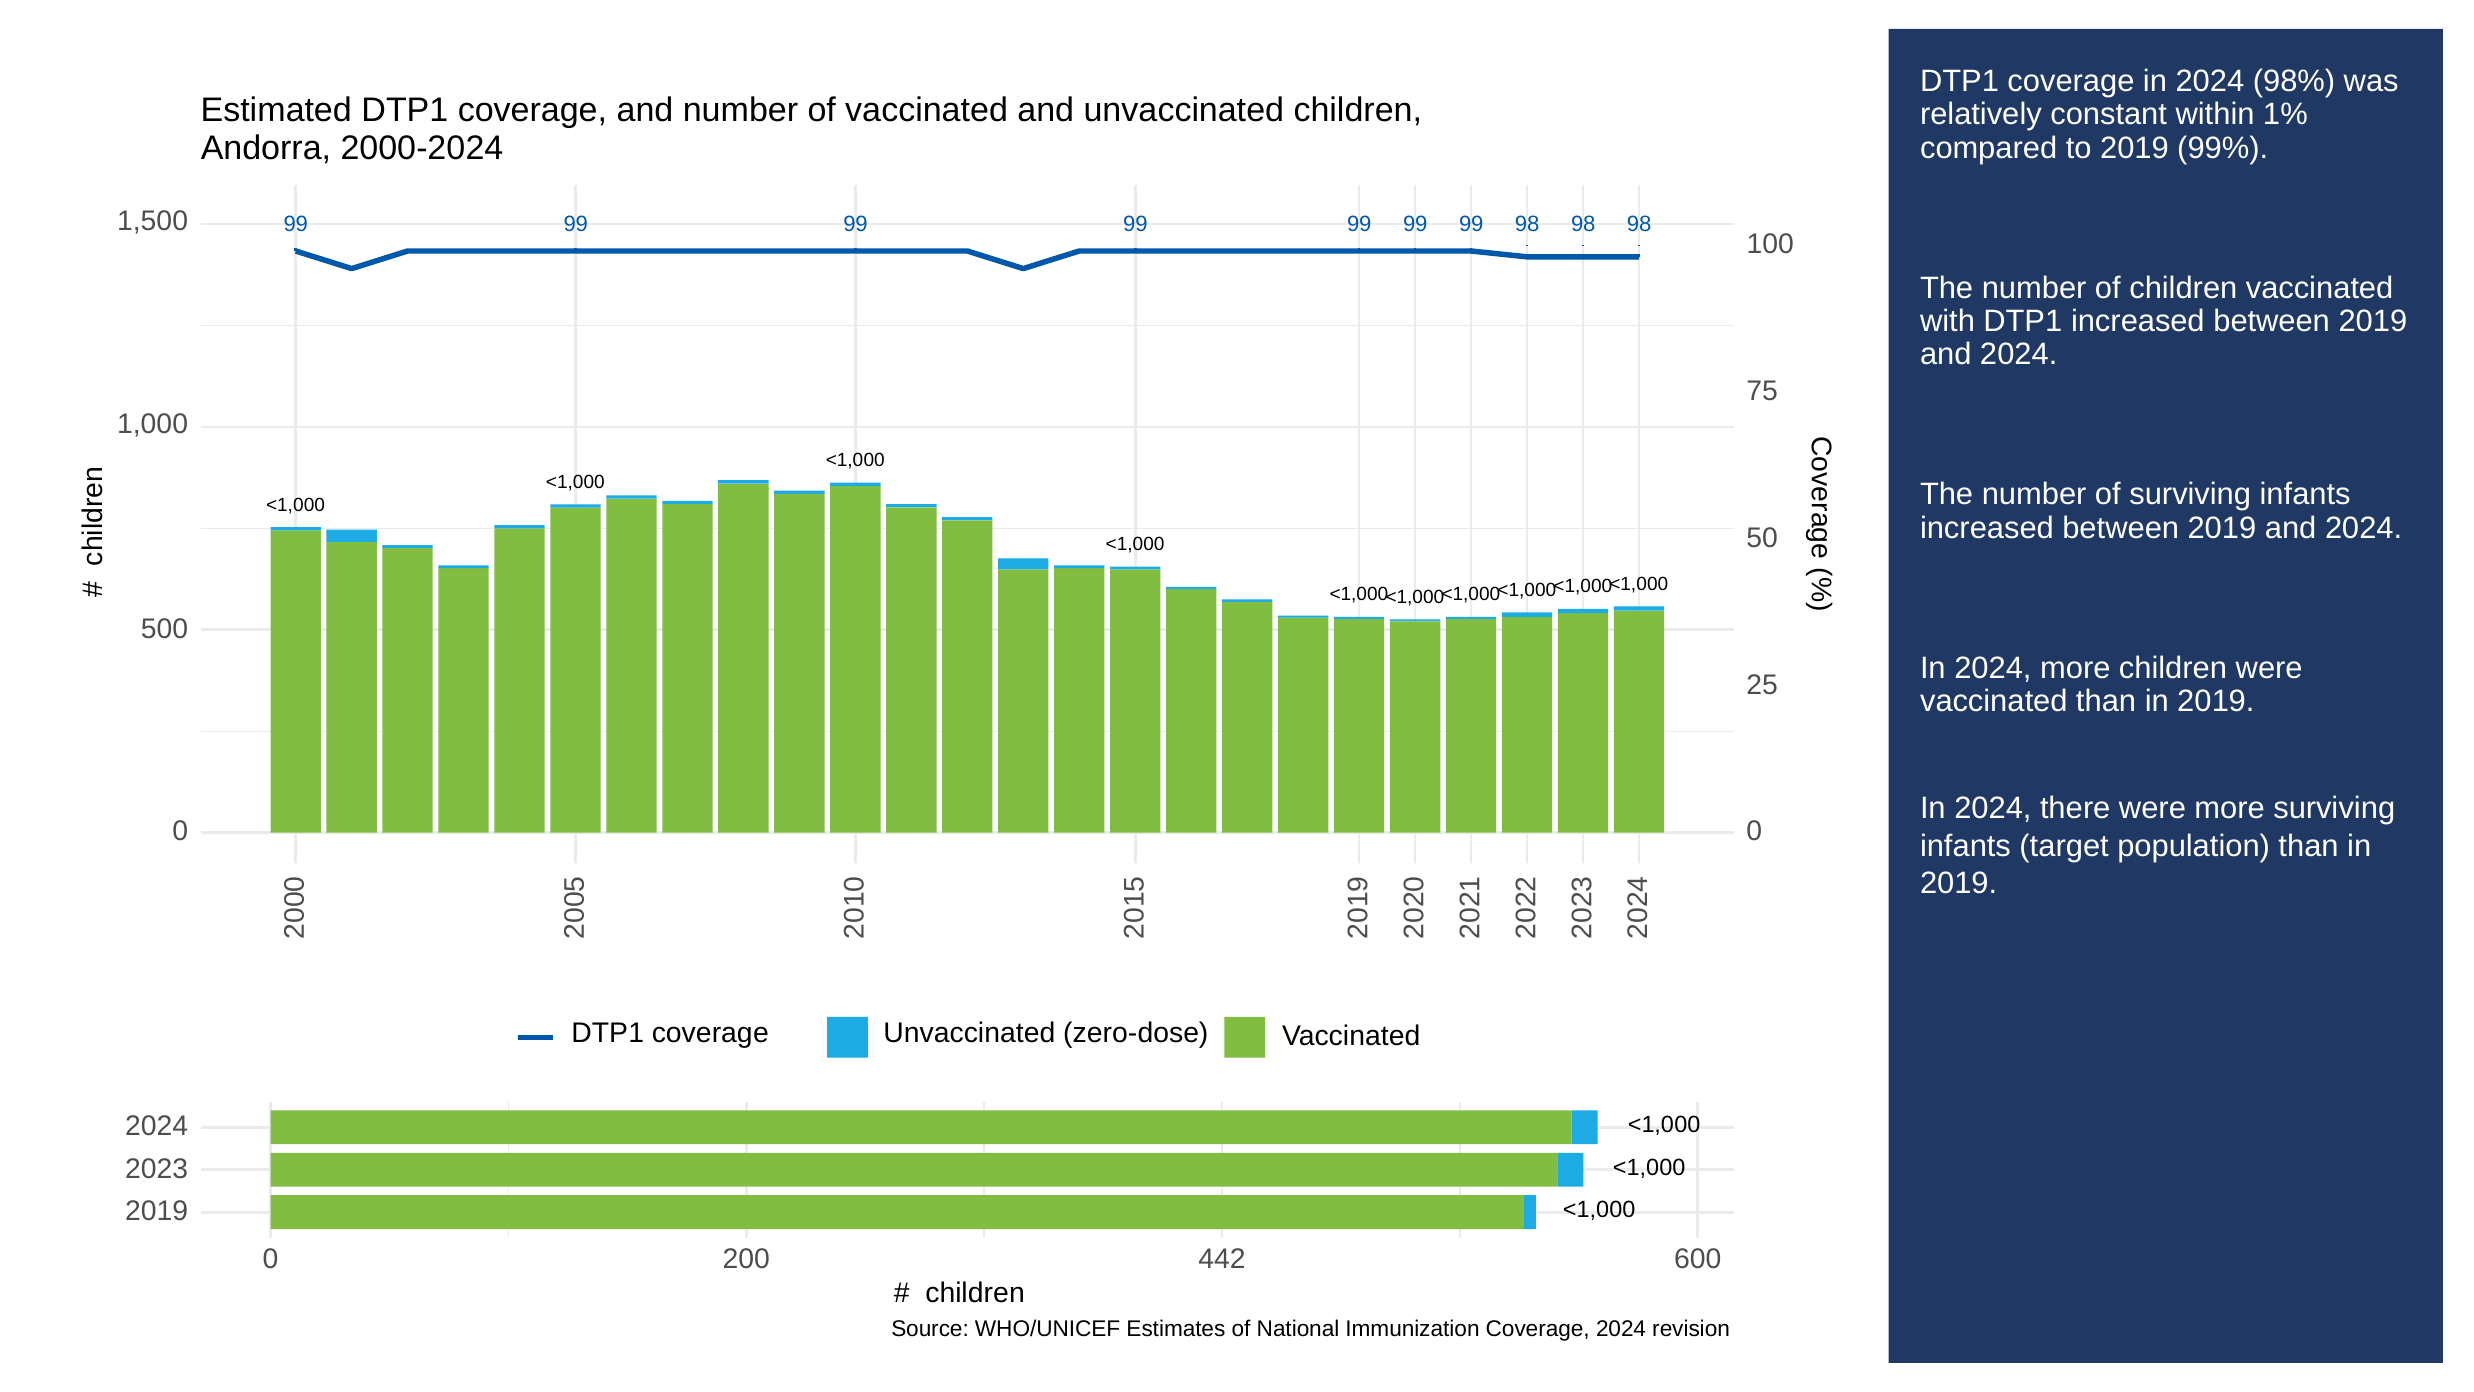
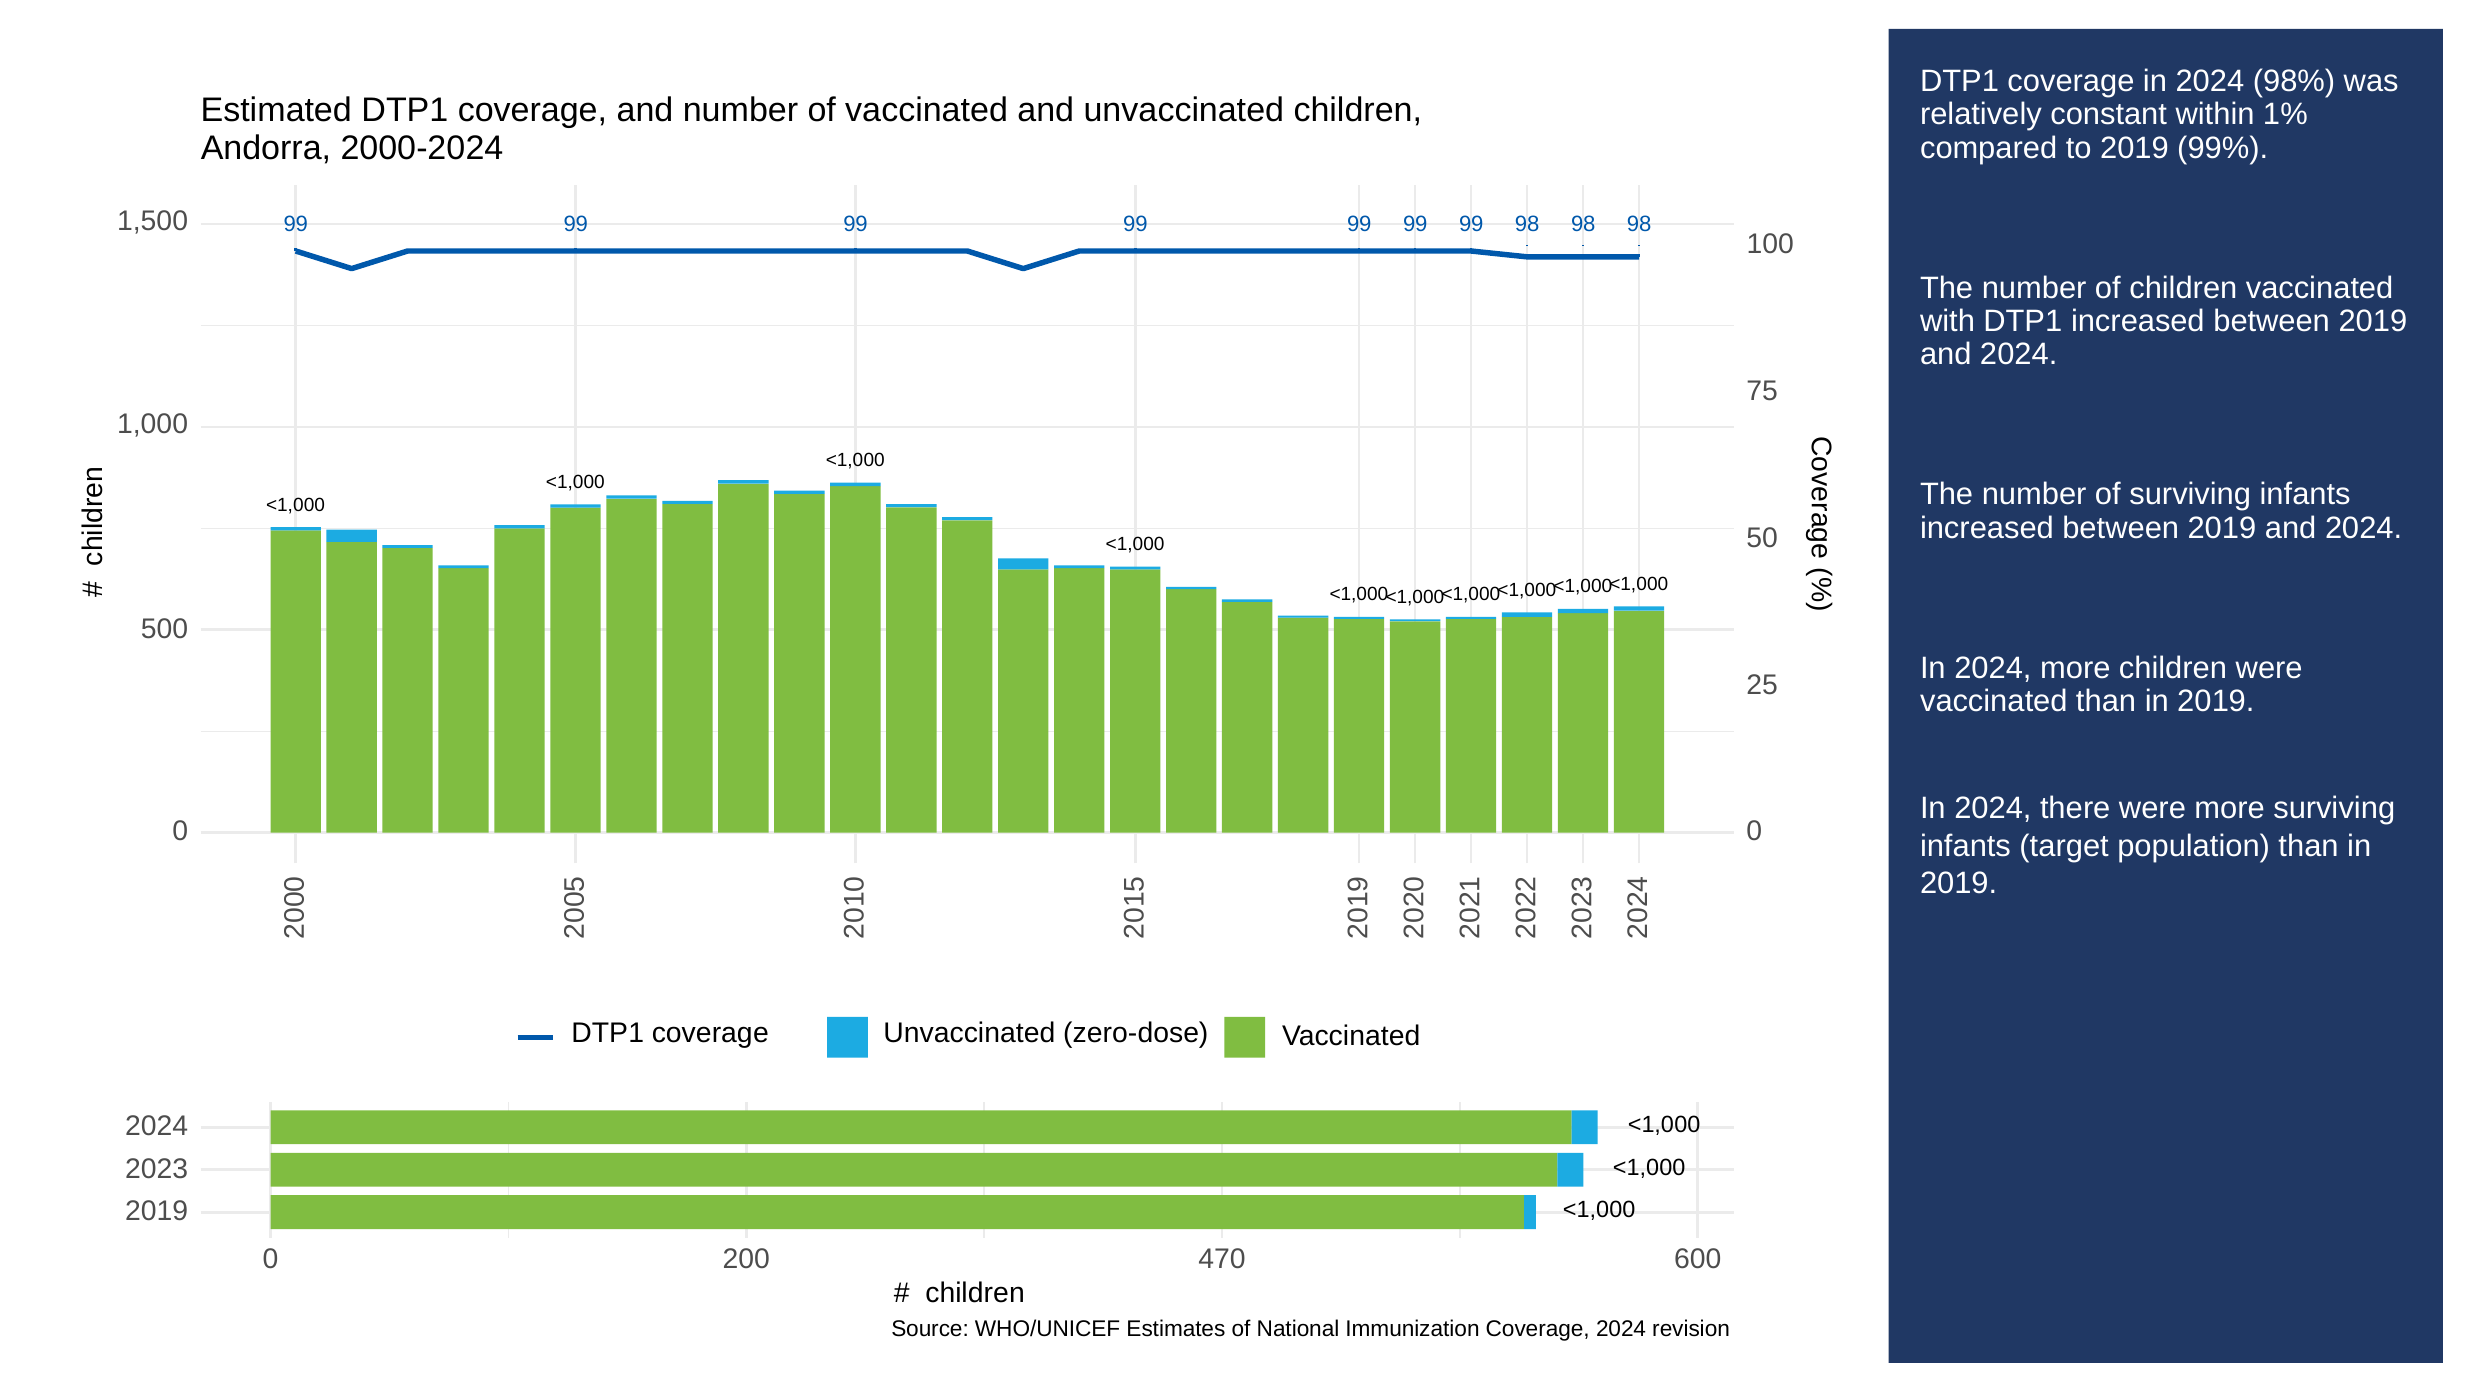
442: 442 -> 470 (1222, 1259)
